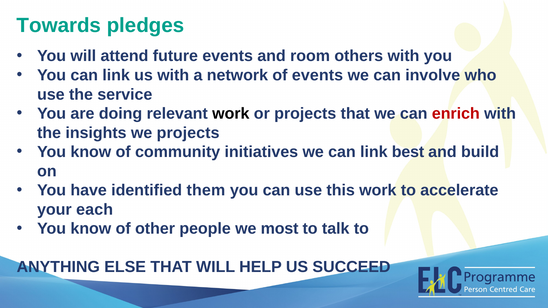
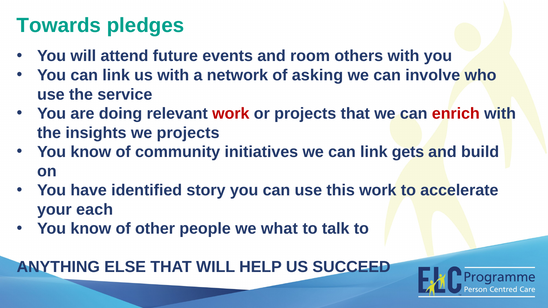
of events: events -> asking (318, 75)
work colour: black -> red (231, 114)
best: best -> gets (408, 152)
them: them -> story (206, 190)
most: most -> what (279, 229)
